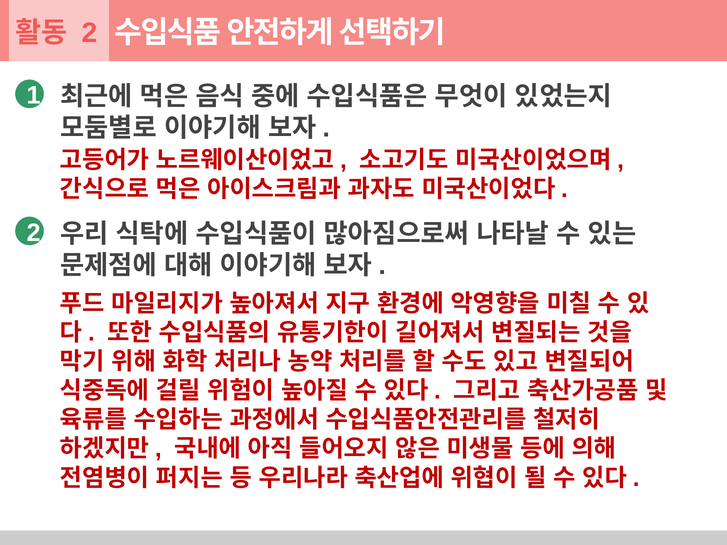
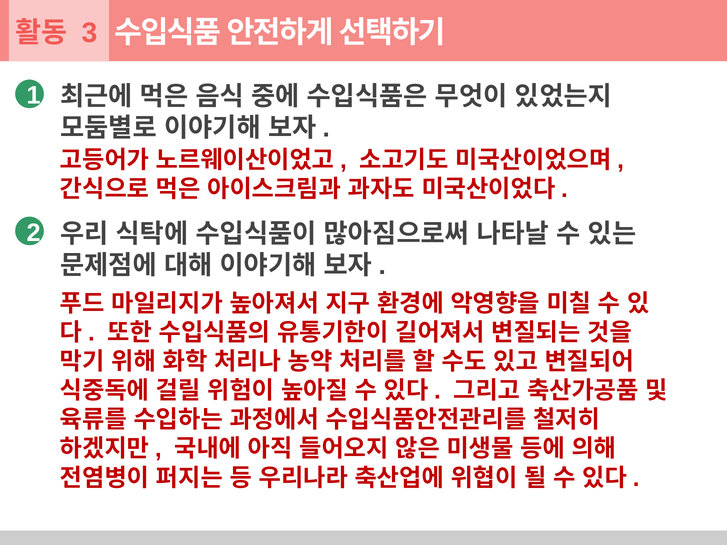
2: 2 -> 3 (89, 33)
